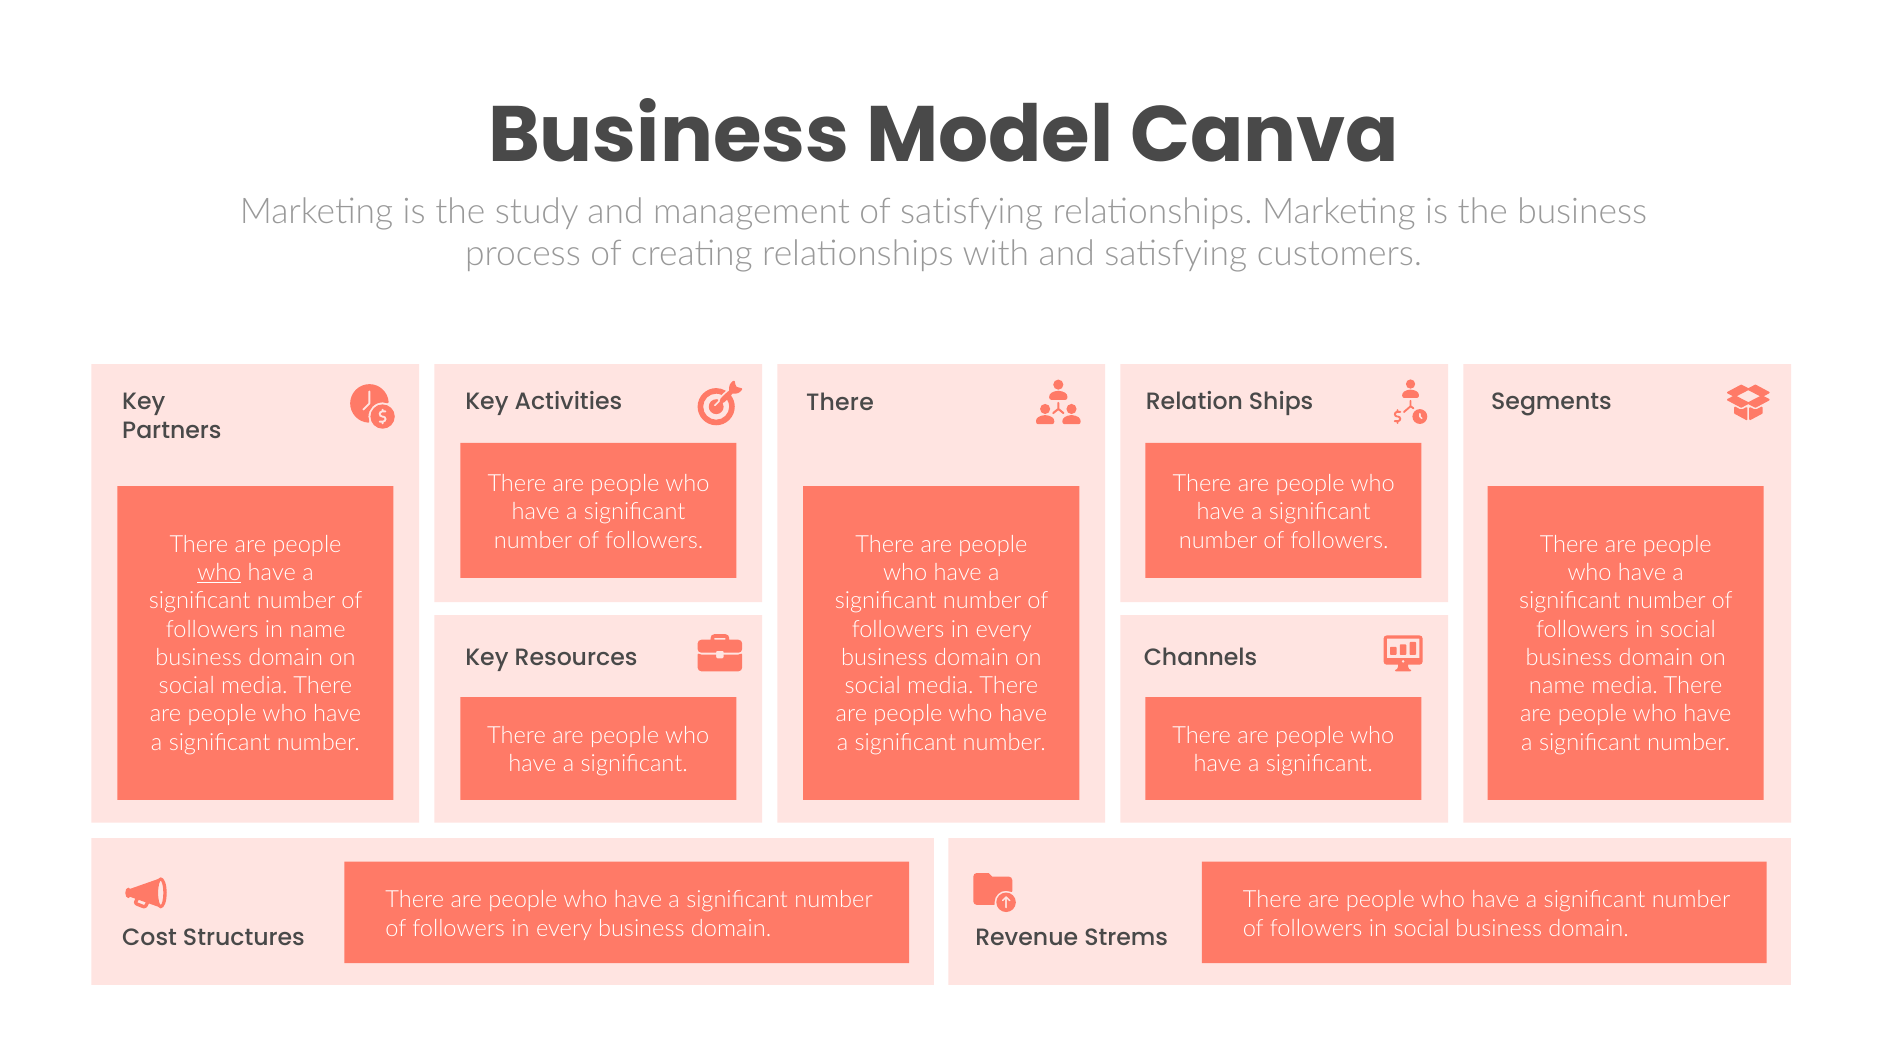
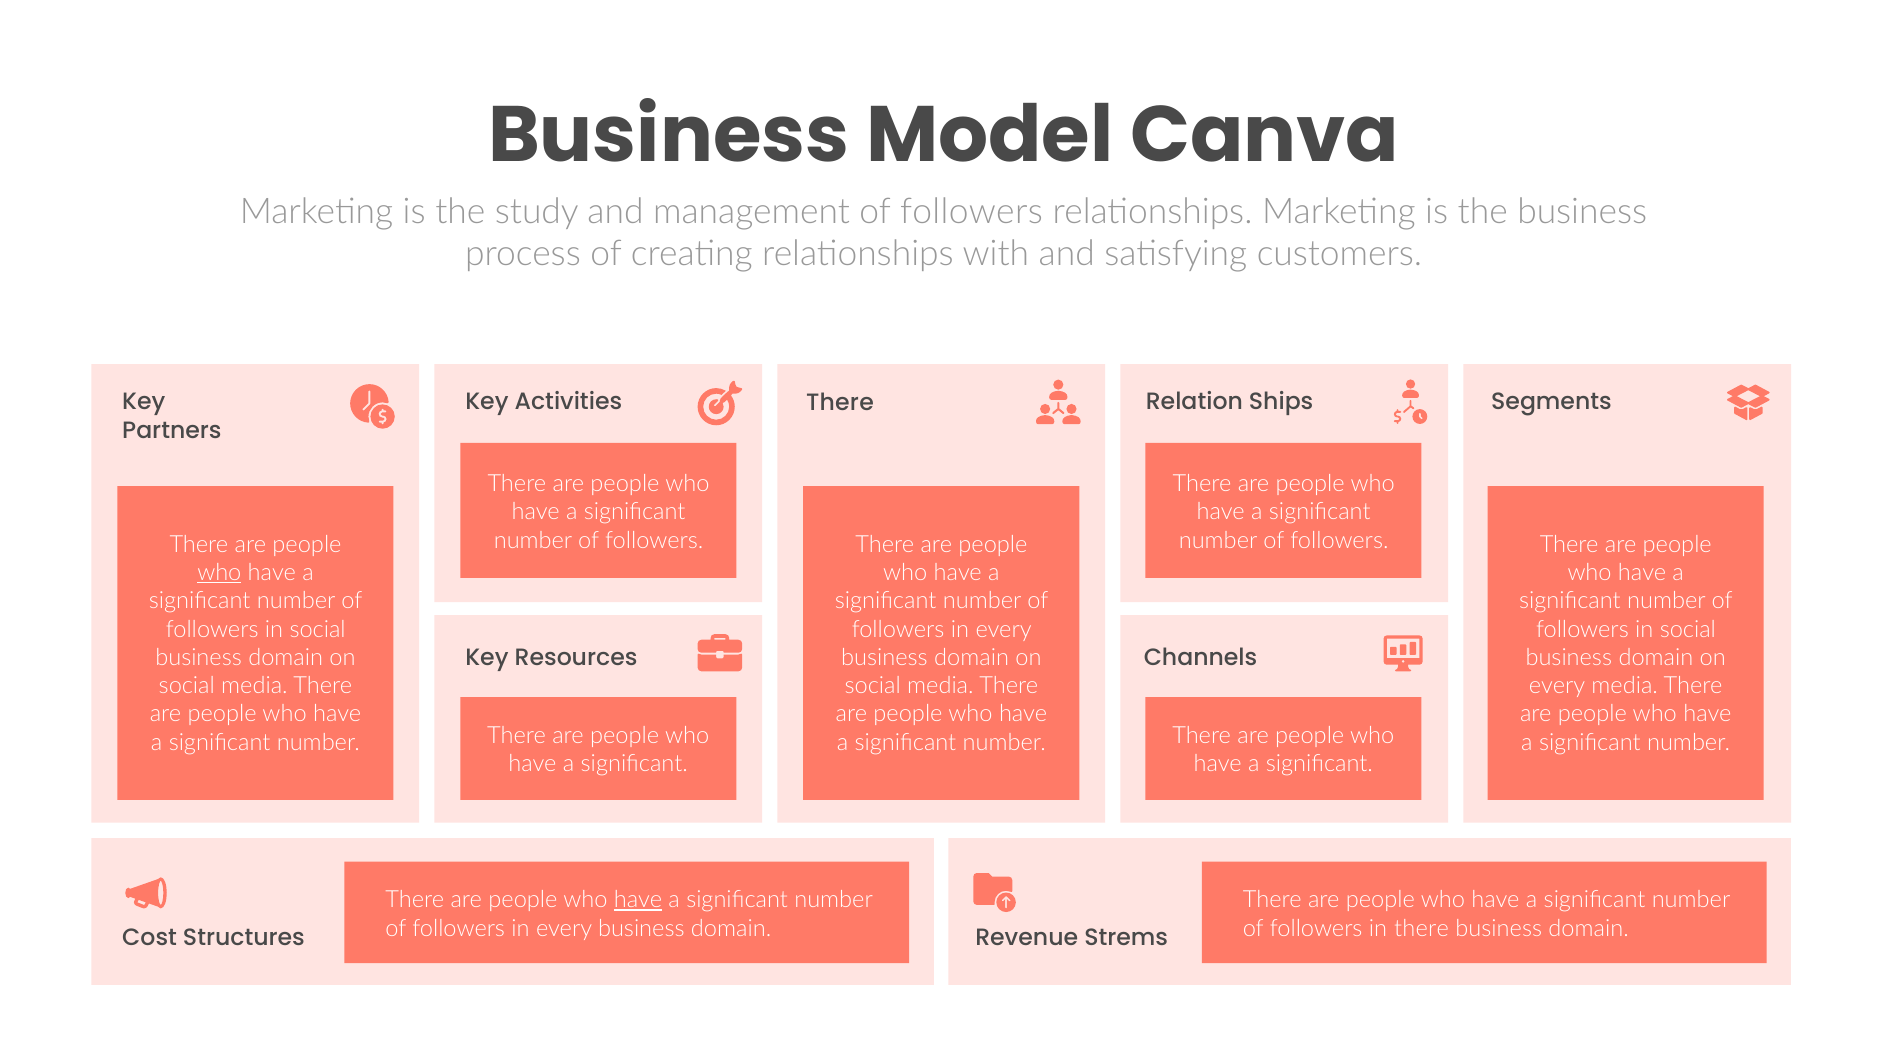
management of satisfying: satisfying -> followers (971, 212)
name: name -> social (318, 629)
name: name -> every (1557, 686)
have underline: none -> present (638, 900)
social: social -> there (1421, 929)
